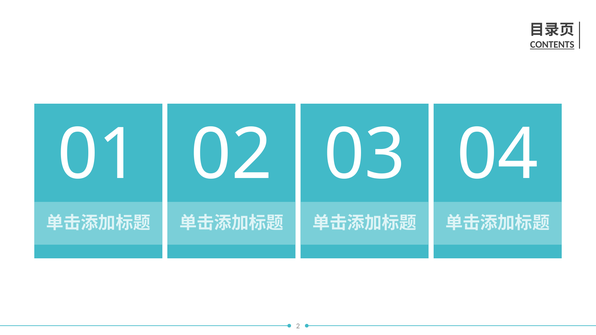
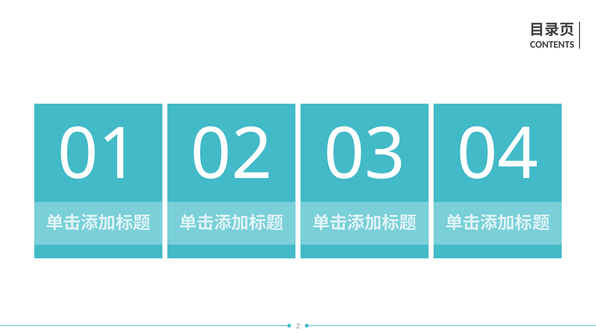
CONTENTS underline: present -> none (552, 45)
